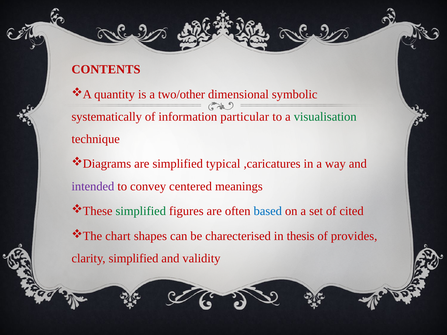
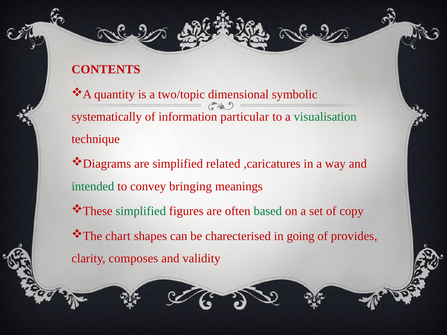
two/other: two/other -> two/topic (181, 94)
typical: typical -> related (223, 164)
intended colour: purple -> green (93, 186)
centered: centered -> bringing (191, 186)
based colour: blue -> green (268, 211)
cited: cited -> copy (352, 211)
thesis: thesis -> going (301, 236)
clarity simplified: simplified -> composes (133, 259)
